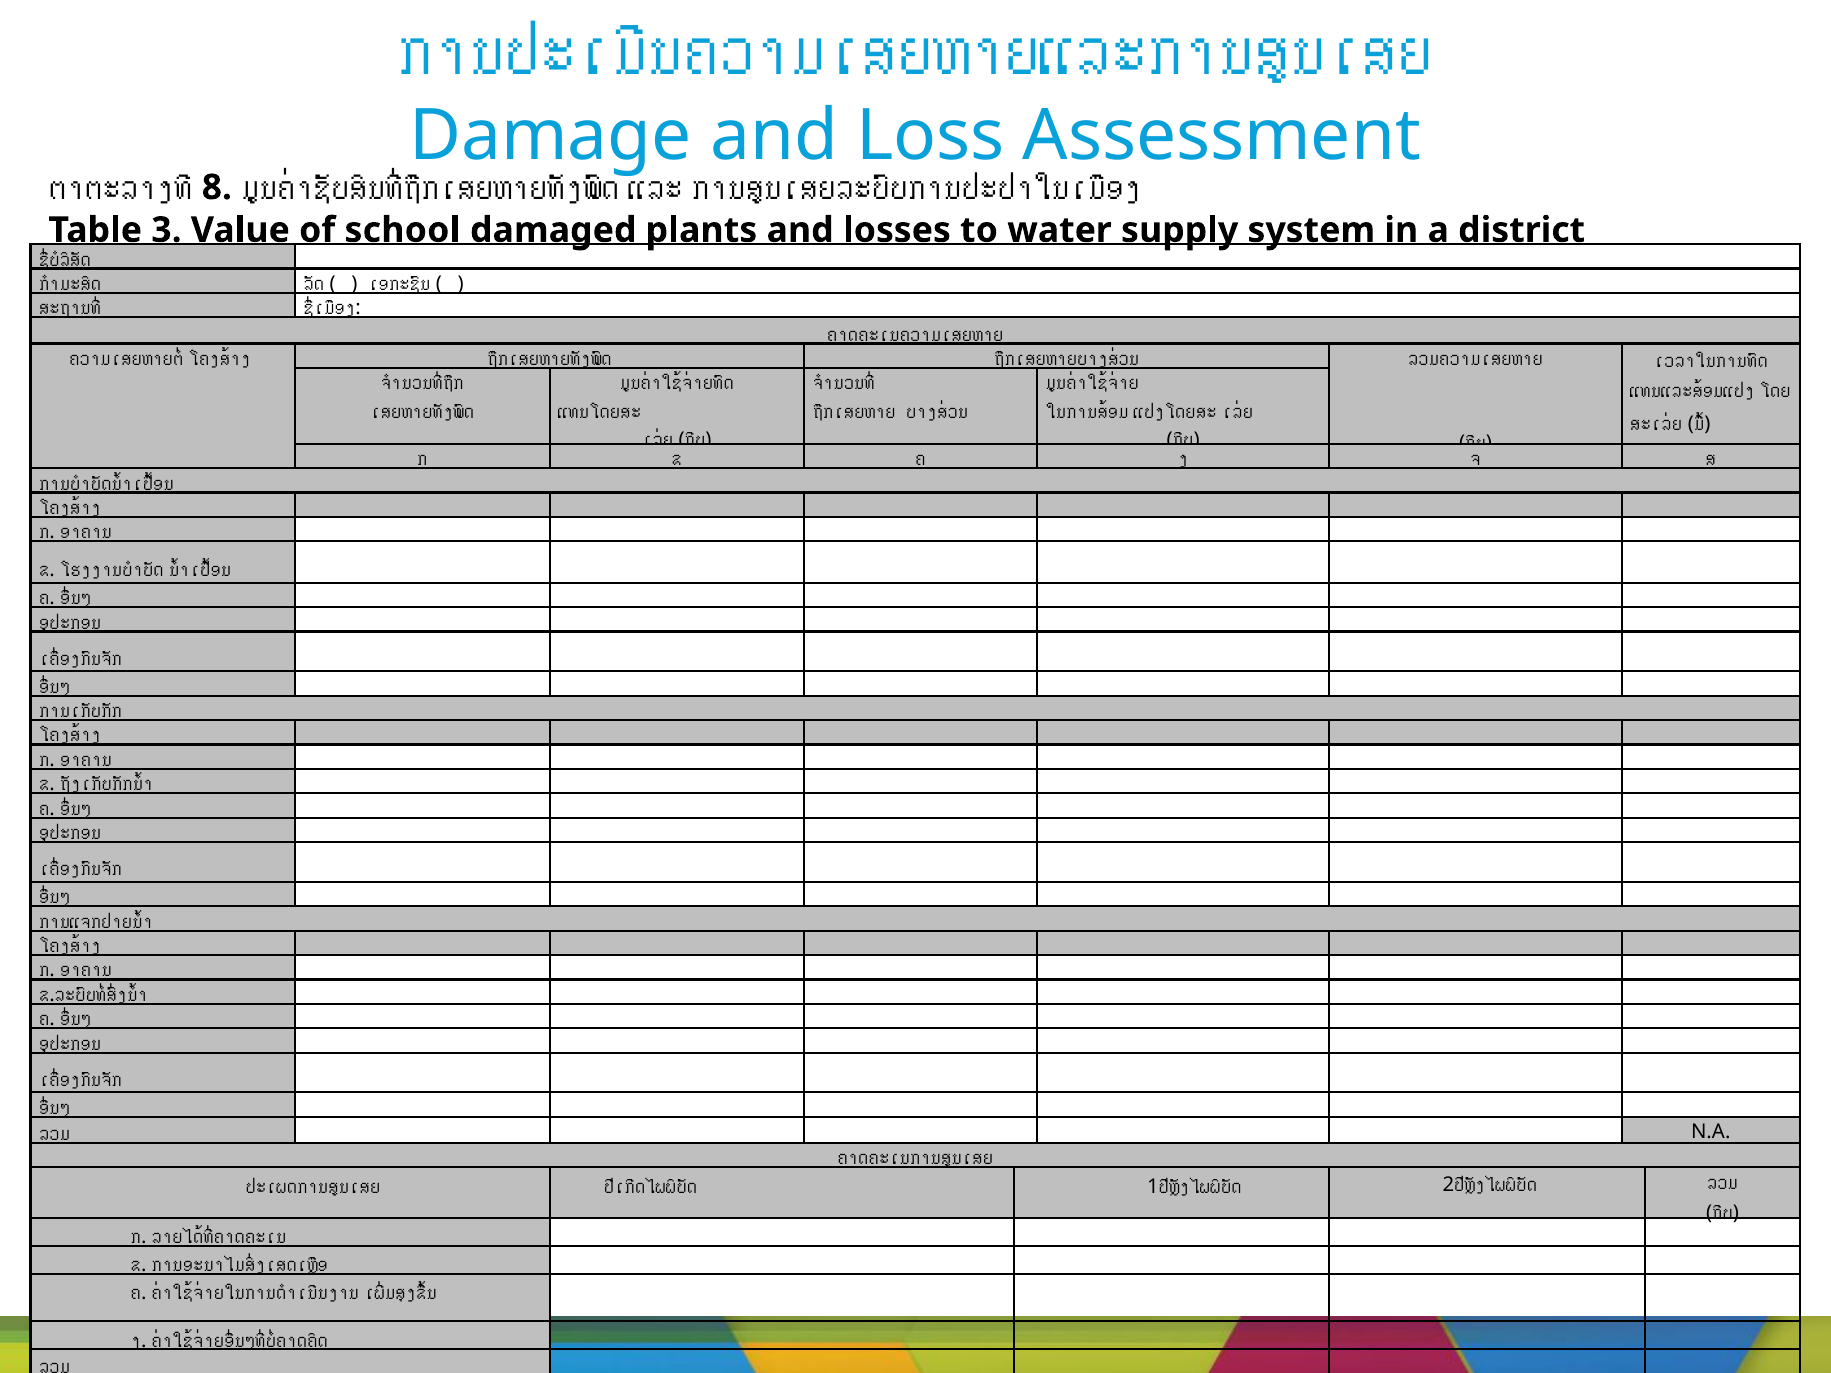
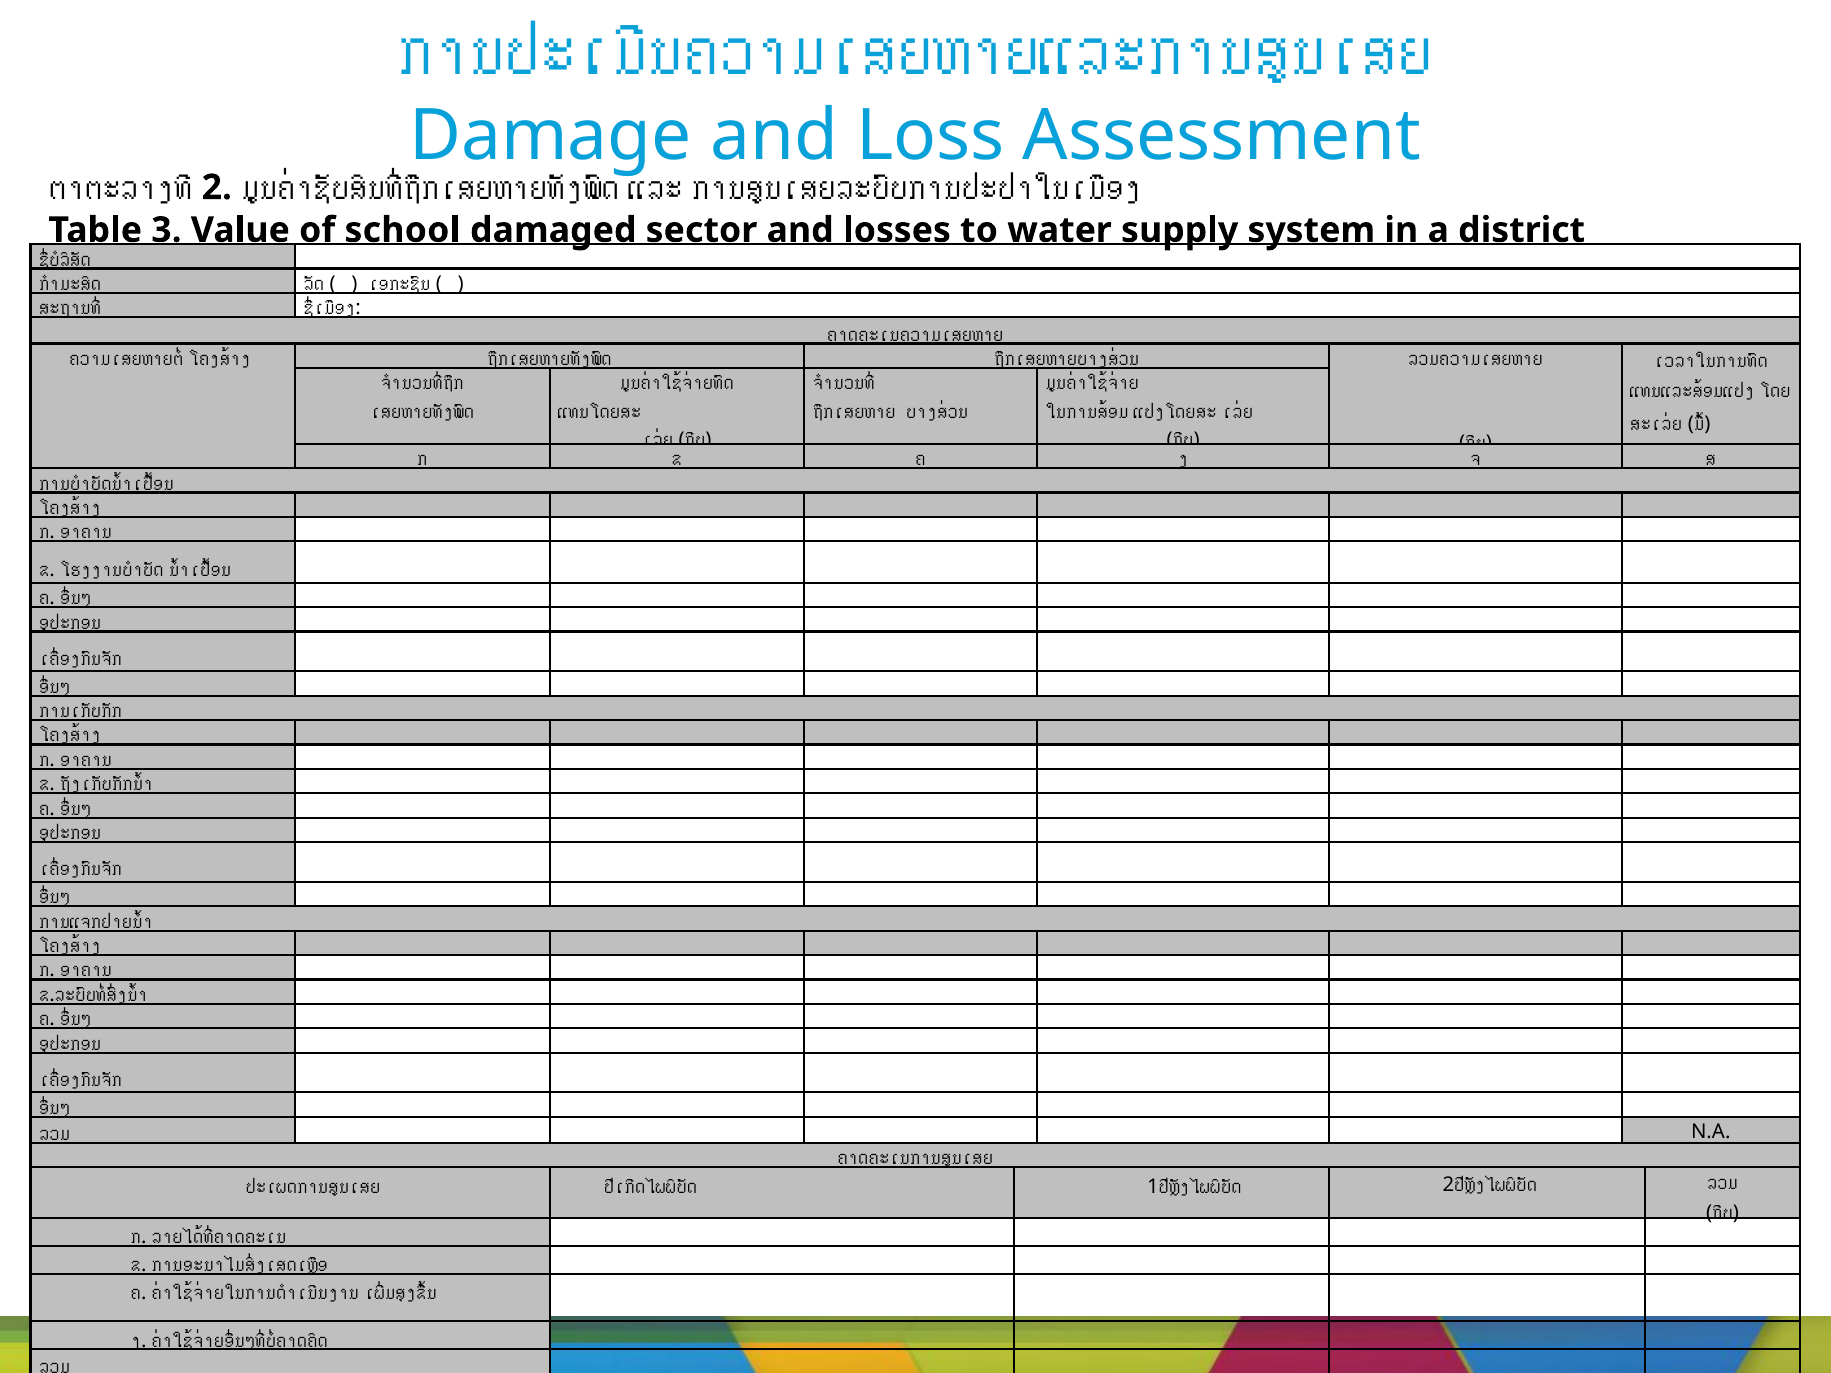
8: 8 -> 2 (217, 187)
plants: plants -> sector (701, 230)
